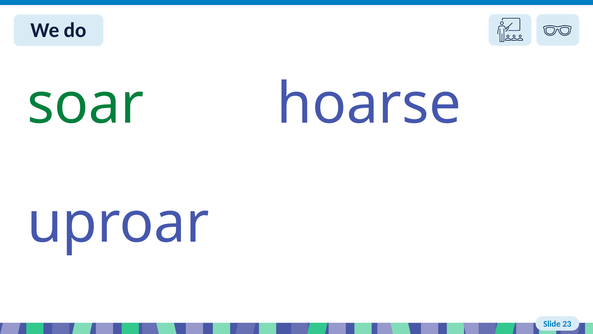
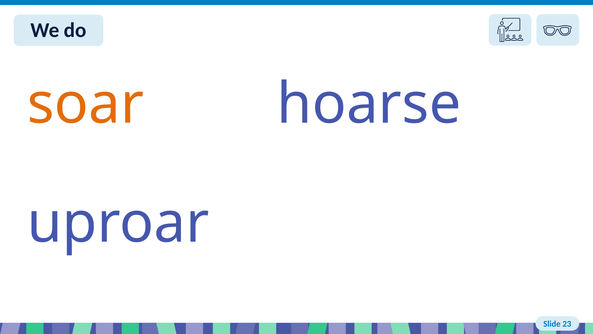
soar colour: green -> orange (86, 104)
